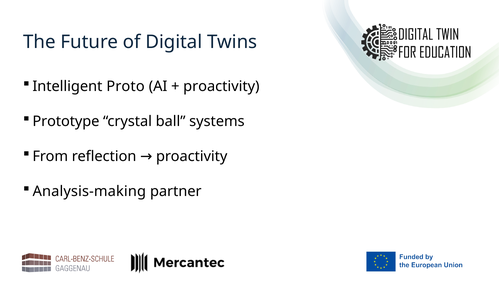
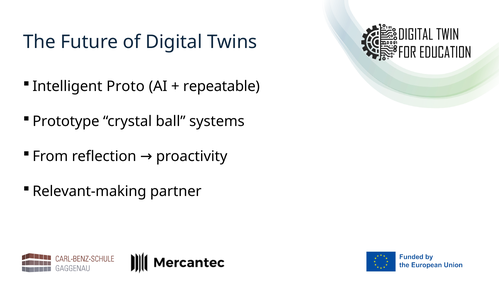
proactivity: proactivity -> repeatable (221, 86)
Analysis-making: Analysis-making -> Relevant-making (89, 191)
